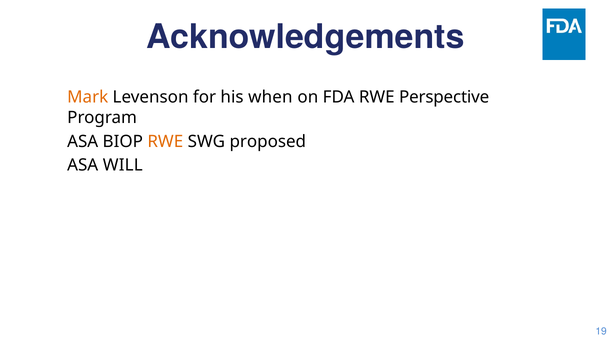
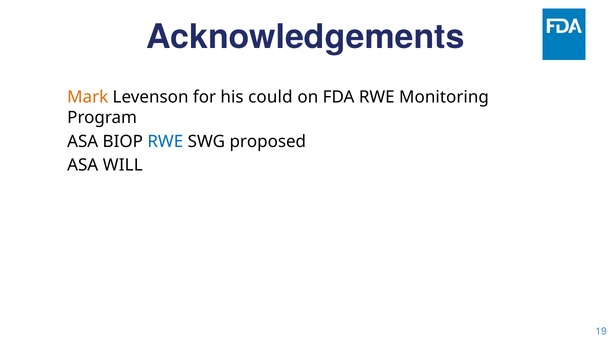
when: when -> could (270, 97)
Perspective: Perspective -> Monitoring (444, 97)
RWE colour: orange -> blue (165, 141)
